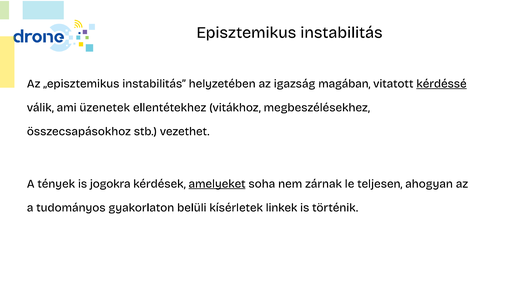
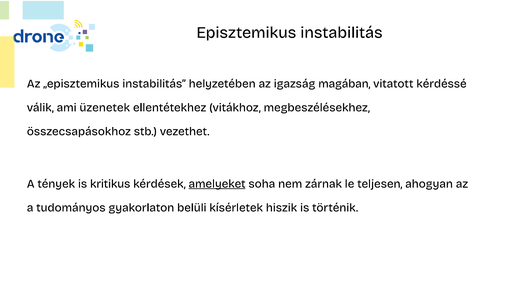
kérdéssé underline: present -> none (441, 84)
jogokra: jogokra -> kritikus (110, 184)
linkek: linkek -> hiszik (281, 208)
